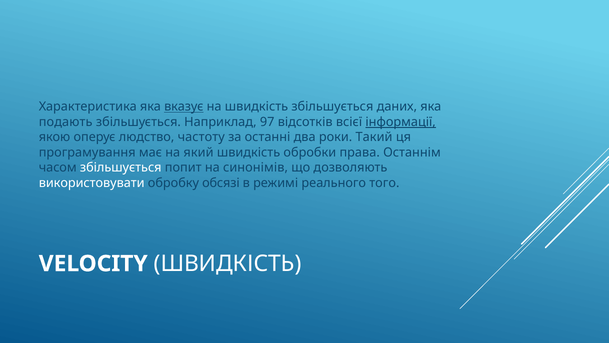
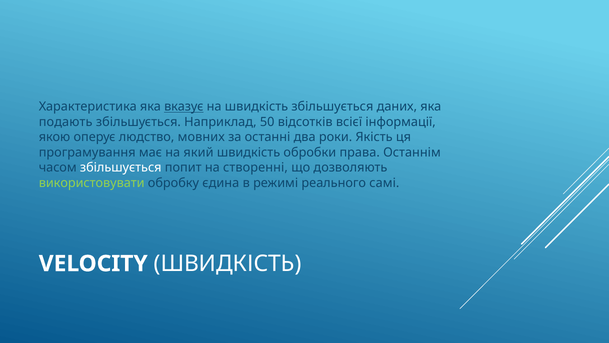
97: 97 -> 50 (267, 122)
інформації underline: present -> none (401, 122)
частоту: частоту -> мовних (201, 137)
Такий: Такий -> Якість (374, 137)
синонімів: синонімів -> створенні (255, 167)
використовувати colour: white -> light green (92, 183)
обсязі: обсязі -> єдина (221, 183)
того: того -> самі (384, 183)
